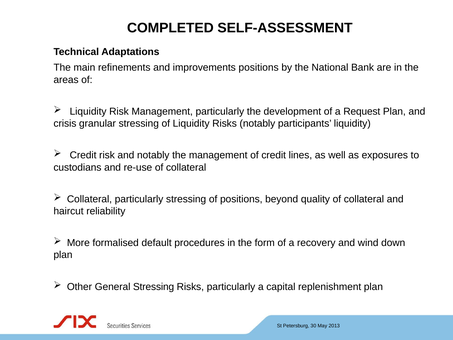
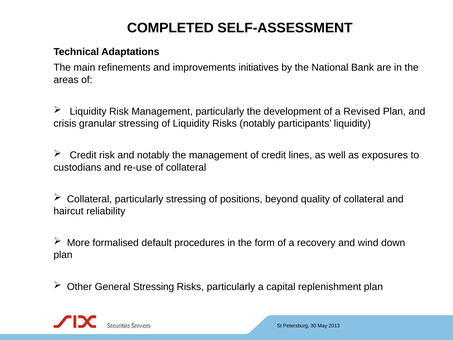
improvements positions: positions -> initiatives (259, 68)
Request: Request -> Revised (362, 111)
